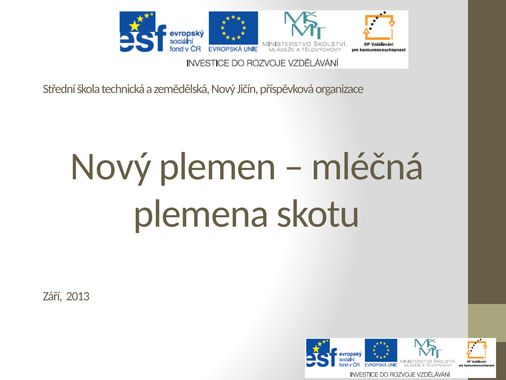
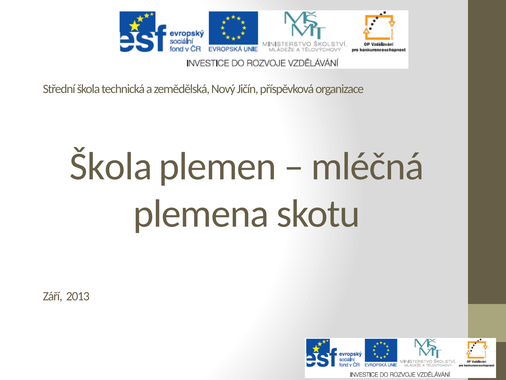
Nový: Nový -> Škola (111, 166)
